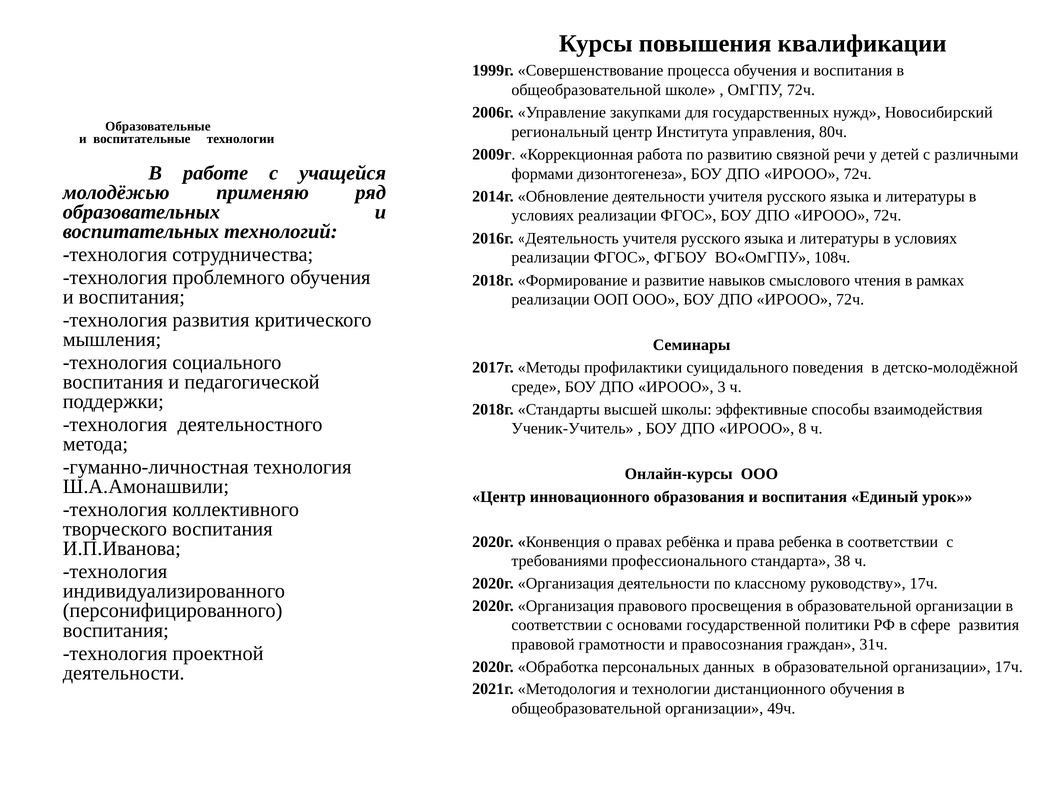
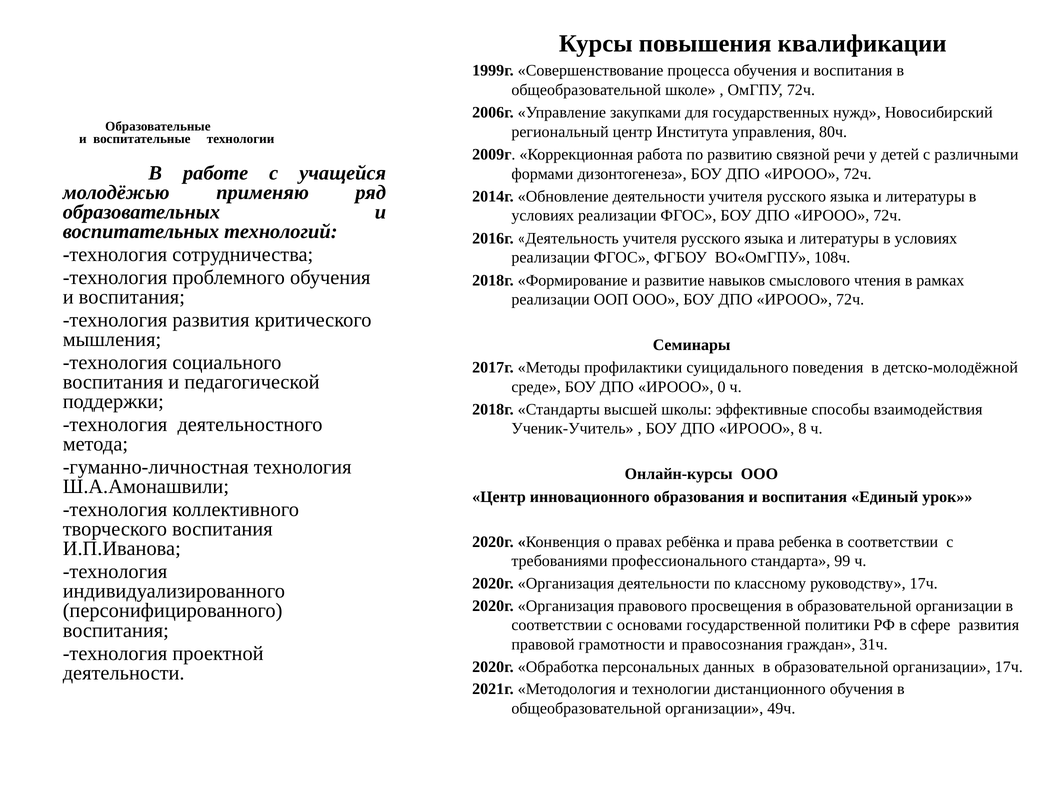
3: 3 -> 0 (722, 387)
38: 38 -> 99 (842, 561)
